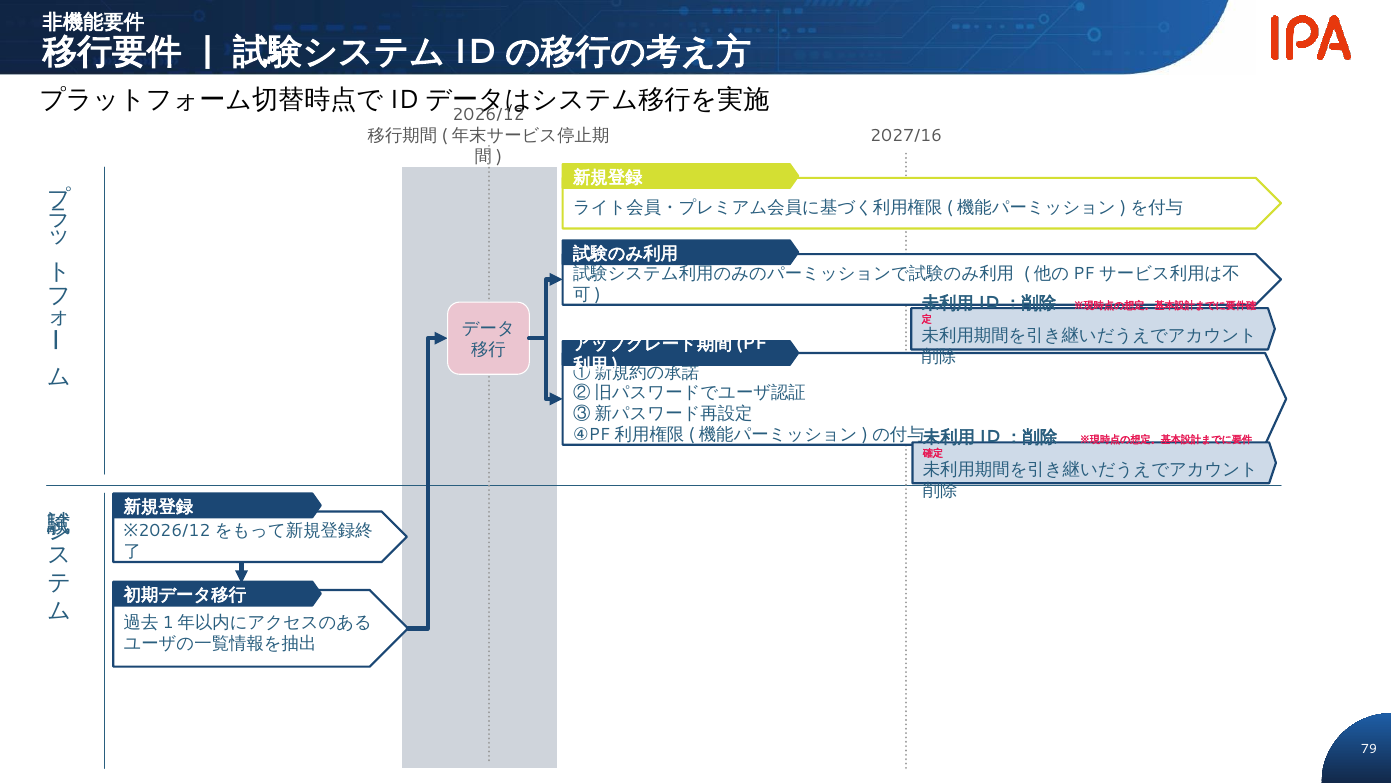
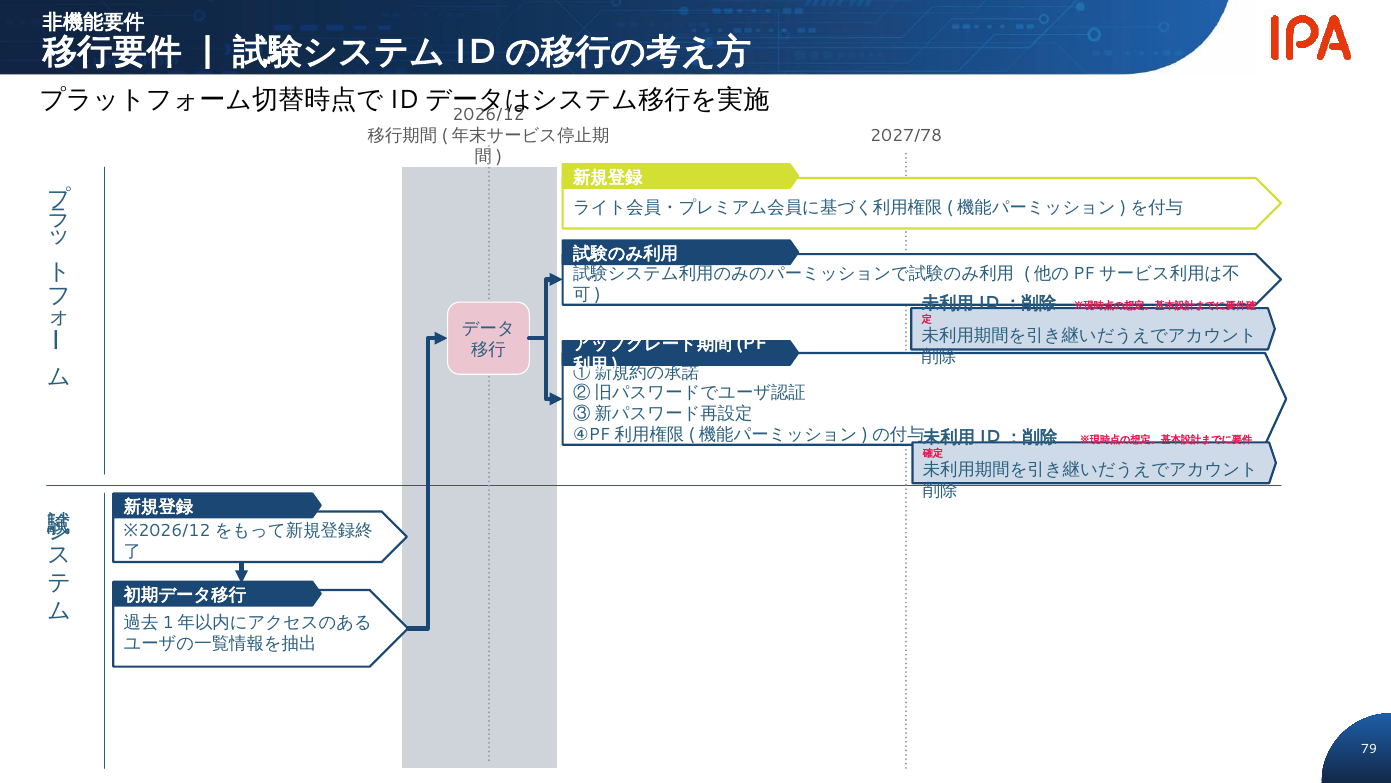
2027/16: 2027/16 -> 2027/78 (906, 135)
